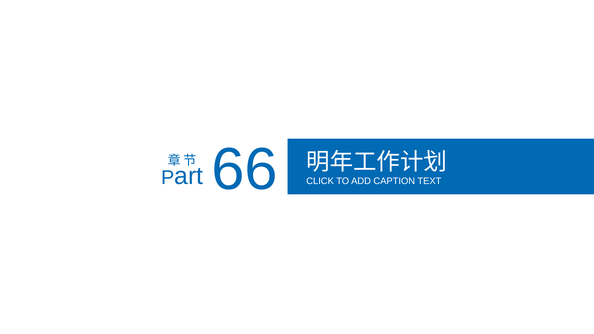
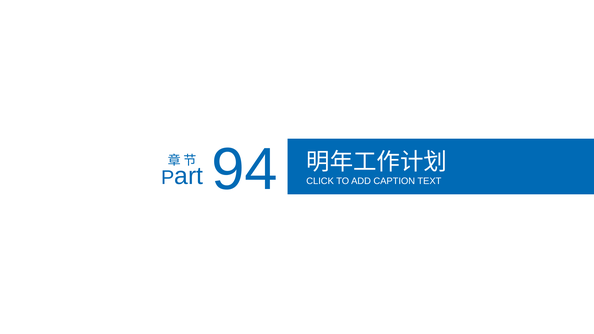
66: 66 -> 94 (245, 170)
